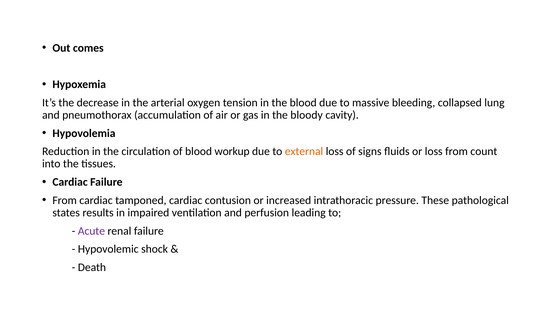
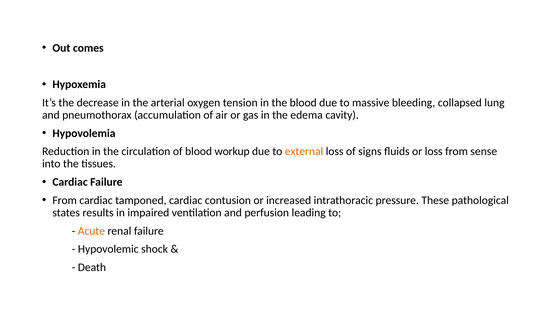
bloody: bloody -> edema (307, 115)
count: count -> sense (484, 151)
Acute colour: purple -> orange (91, 231)
